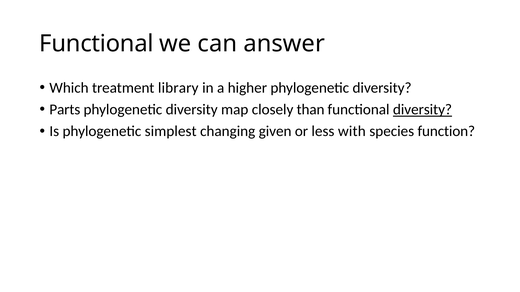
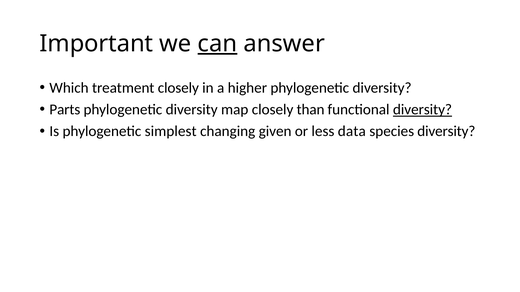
Functional: Functional -> Important (96, 44)
can underline: none -> present (217, 44)
treatment library: library -> closely (178, 88)
with: with -> data (352, 132)
species function: function -> diversity (446, 132)
